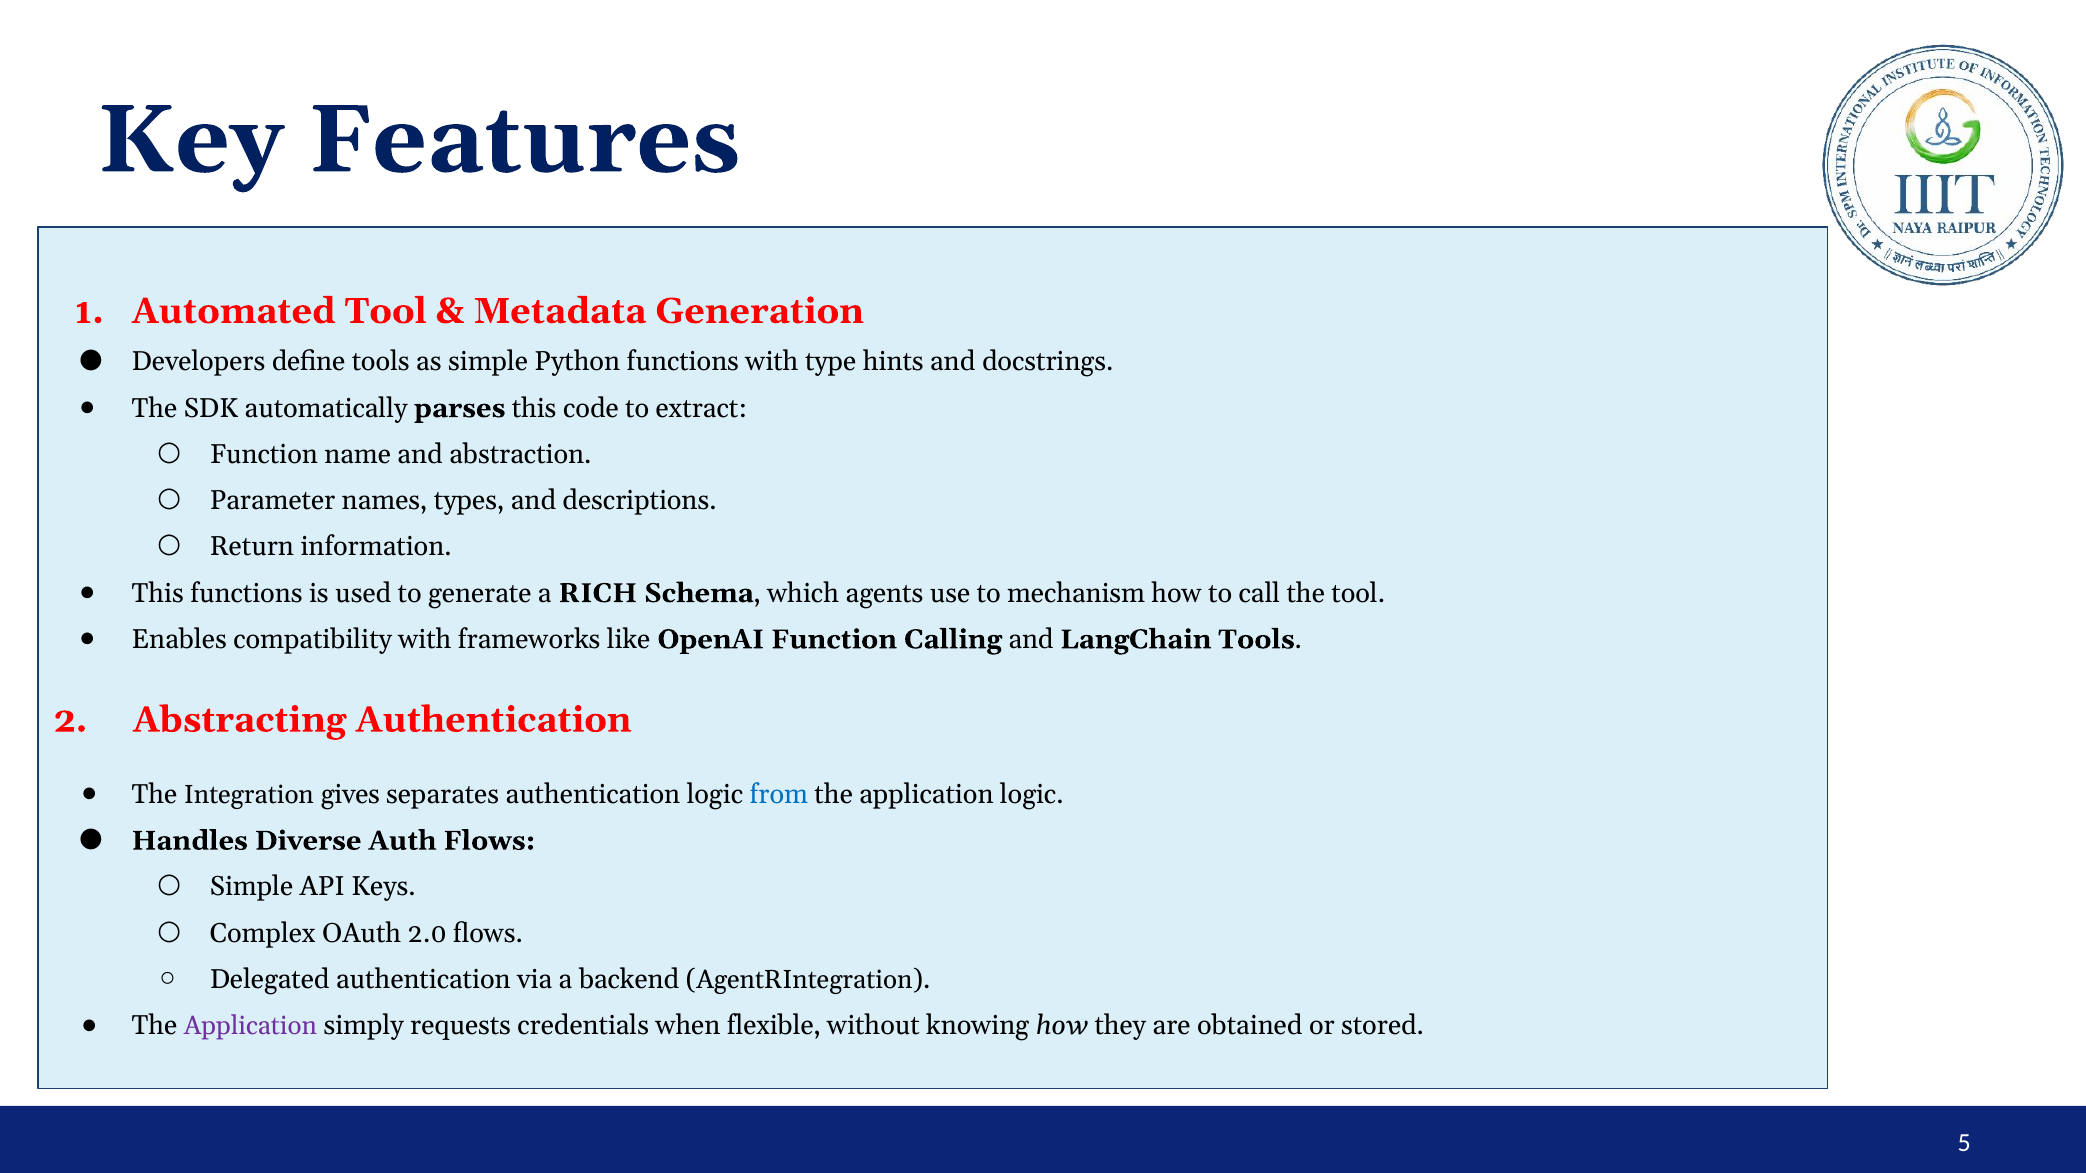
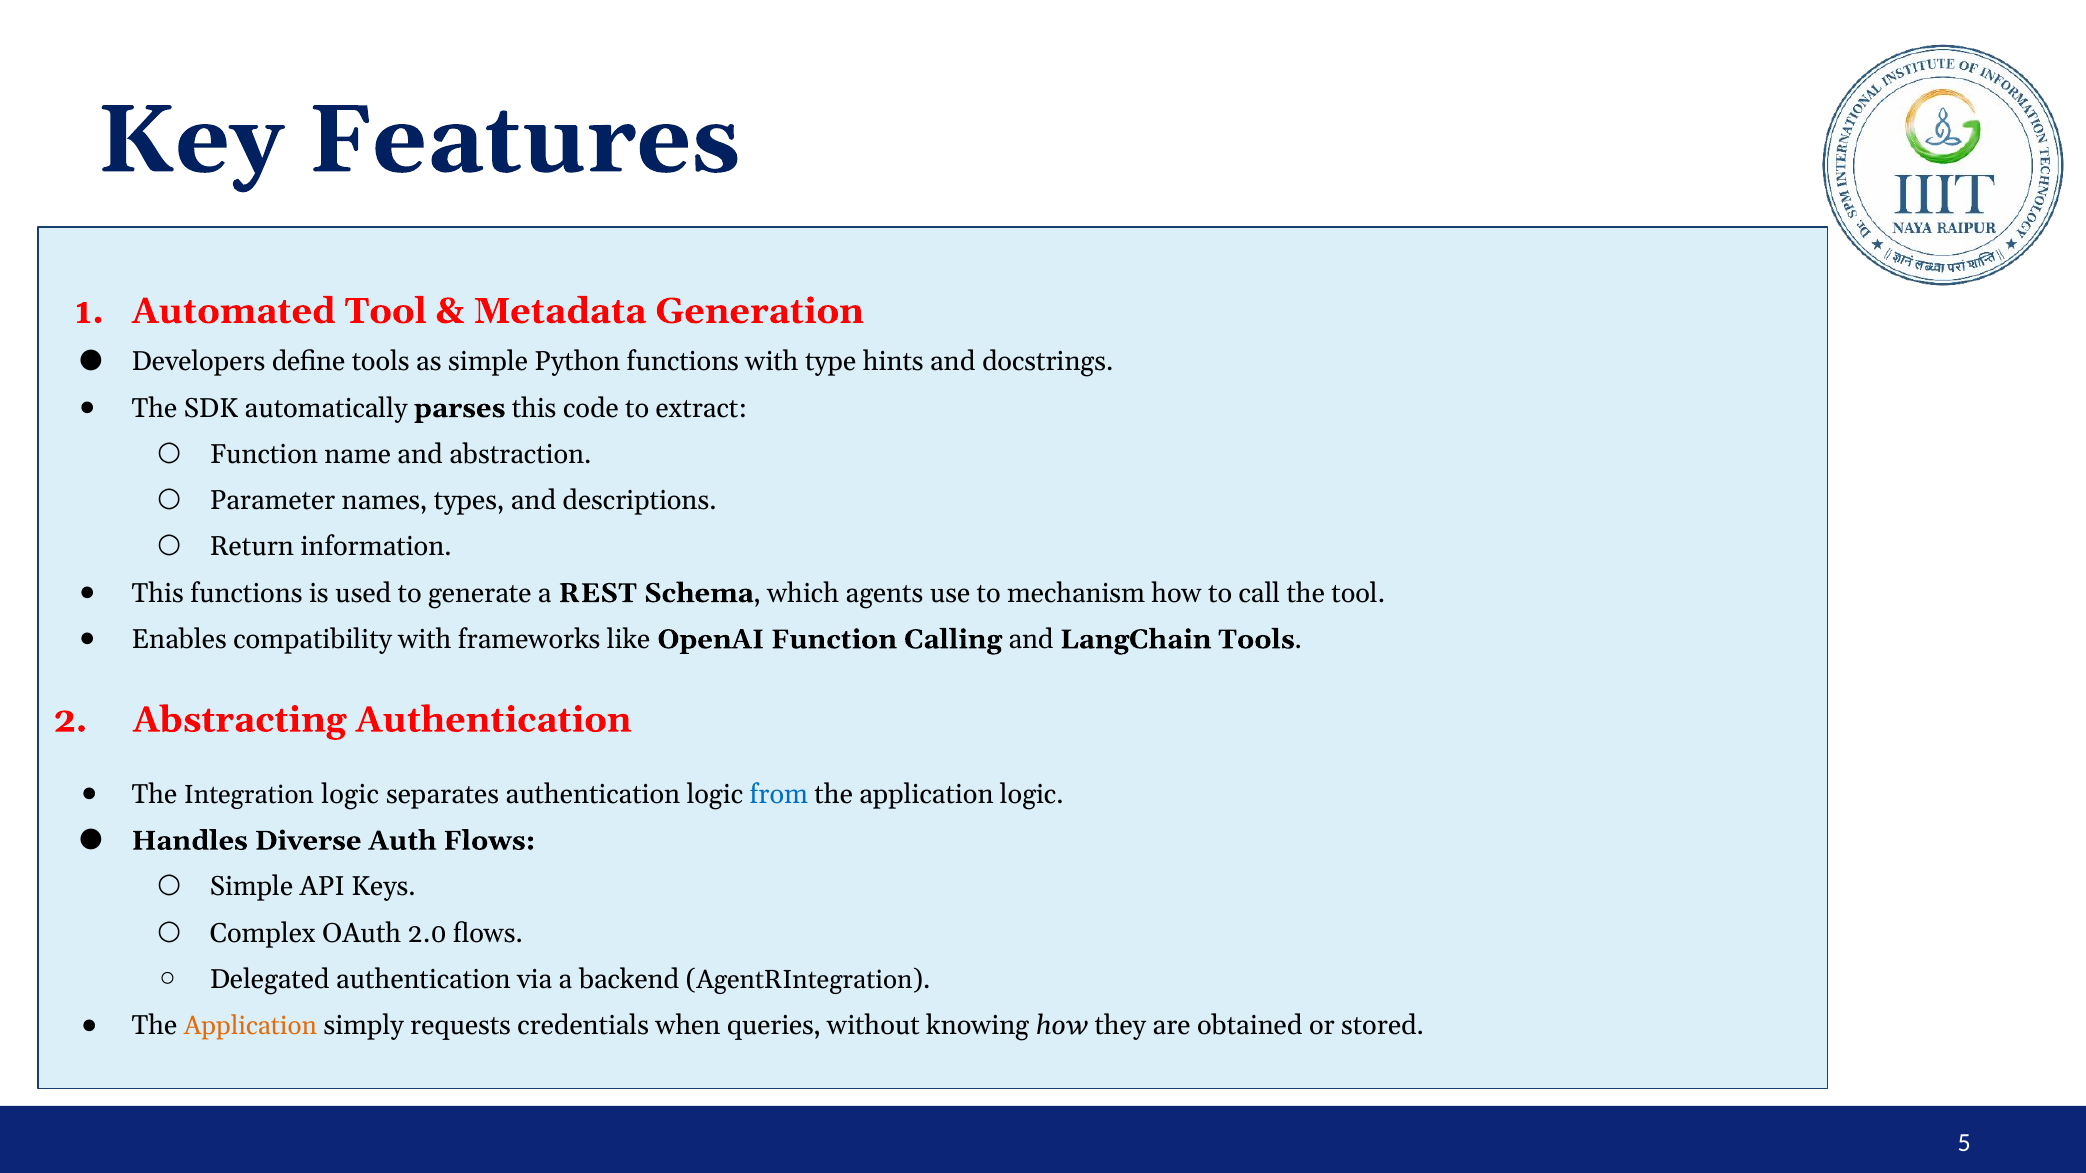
RICH: RICH -> REST (598, 593)
Integration gives: gives -> logic (350, 795)
Application colour: purple -> orange (250, 1026)
flexible: flexible -> queries (774, 1026)
